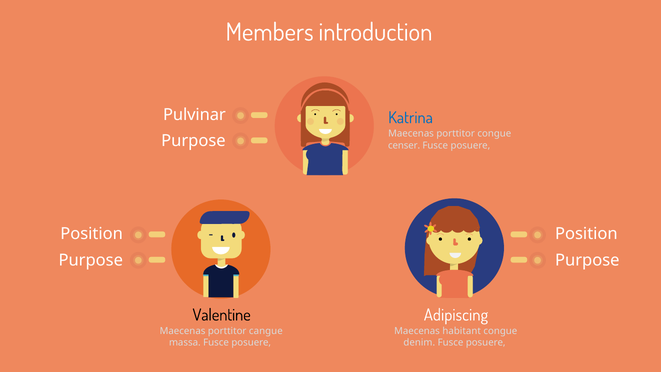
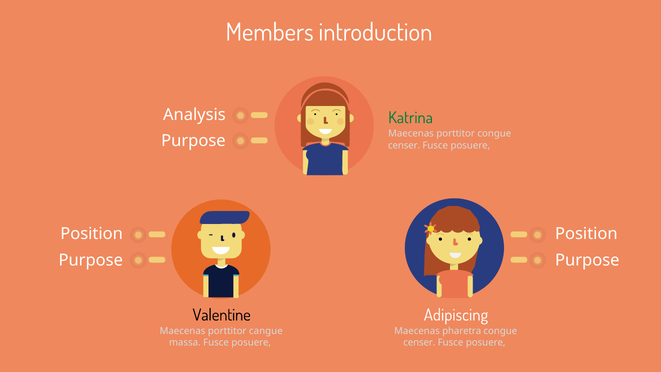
Pulvinar: Pulvinar -> Analysis (194, 115)
Katrina colour: blue -> green (411, 118)
habitant: habitant -> pharetra (462, 331)
denim: denim -> censer (419, 343)
